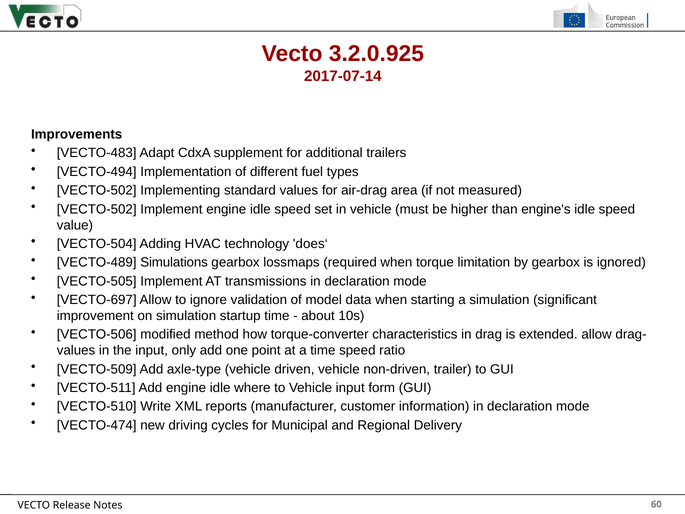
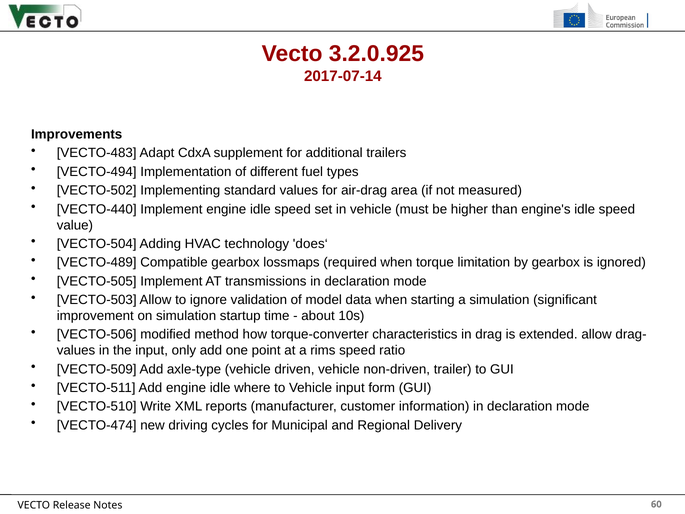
VECTO-502: VECTO-502 -> VECTO-440 (97, 209)
Simulations: Simulations -> Compatible (174, 262)
VECTO-697: VECTO-697 -> VECTO-503 (97, 300)
a time: time -> rims (323, 350)
